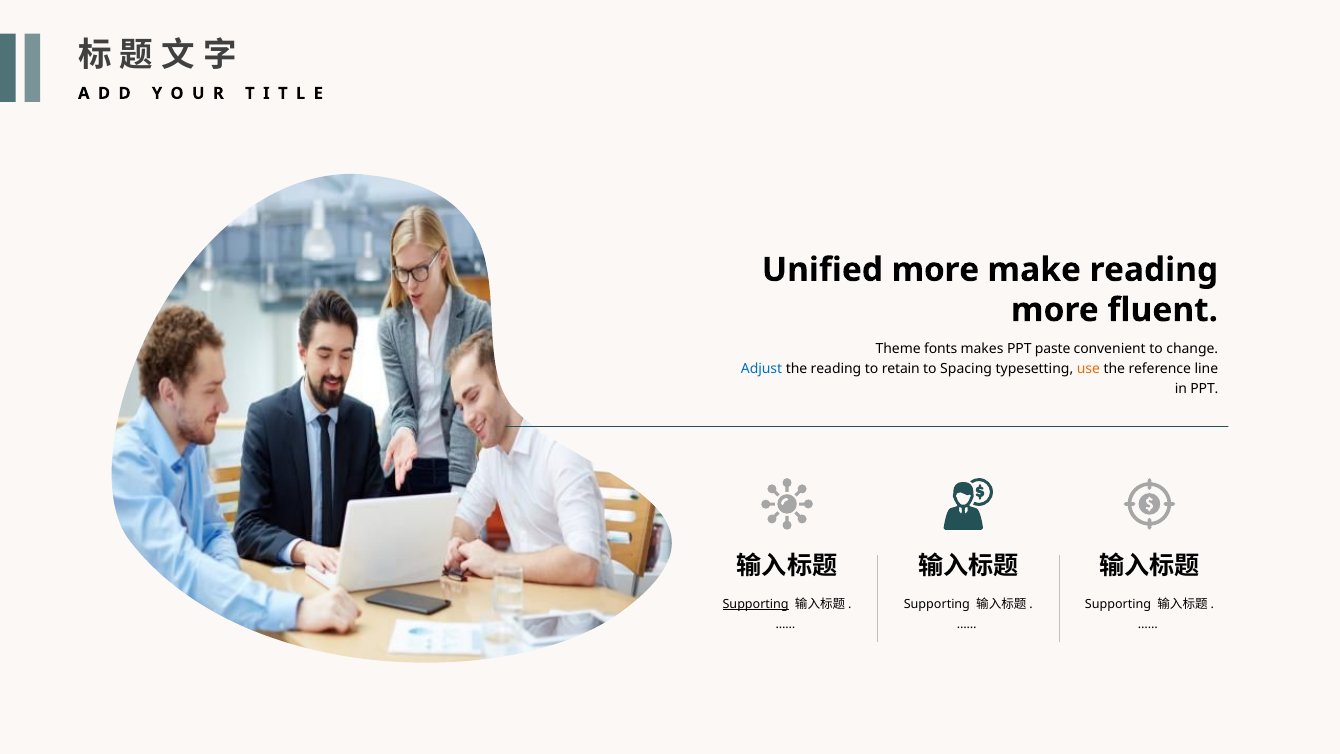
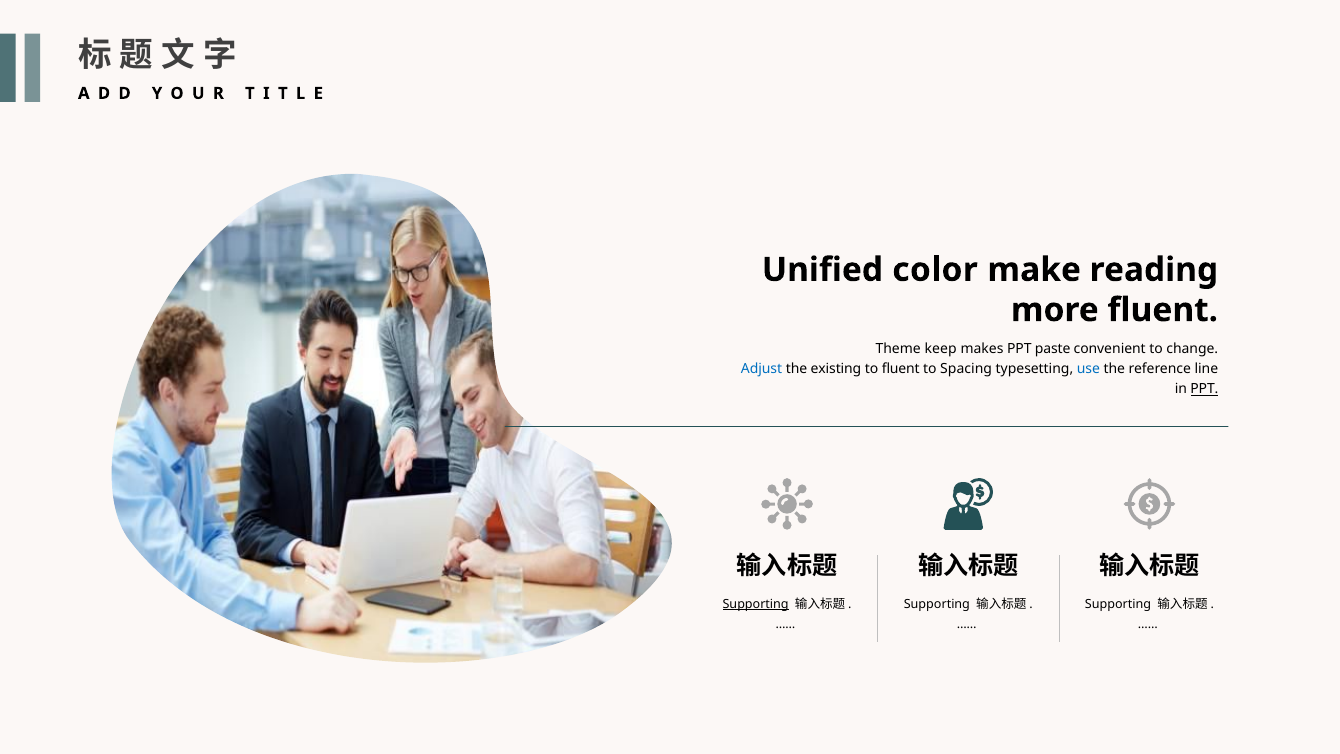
Unified more: more -> color (935, 270)
fonts: fonts -> keep (941, 349)
the reading: reading -> existing (836, 369)
to retain: retain -> fluent (901, 369)
use colour: orange -> blue (1088, 369)
PPT underline: none -> present (1204, 389)
